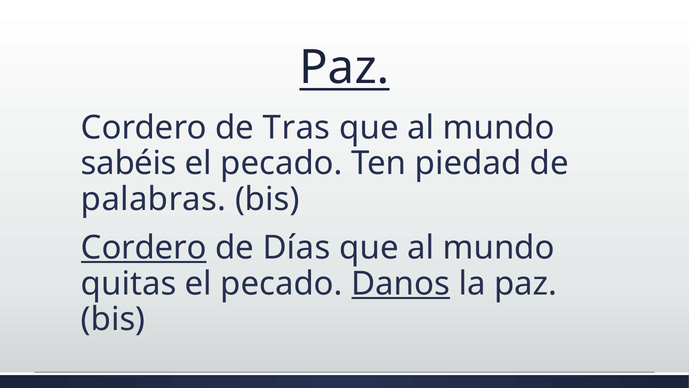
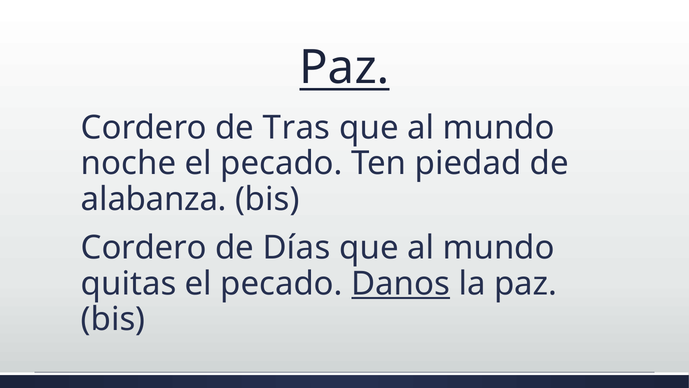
sabéis: sabéis -> noche (129, 163)
palabras: palabras -> alabanza (154, 199)
Cordero underline: present -> none (144, 248)
